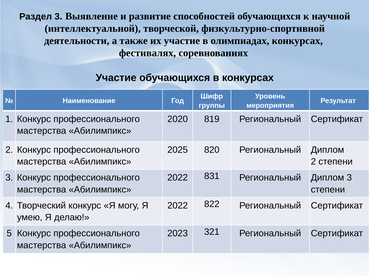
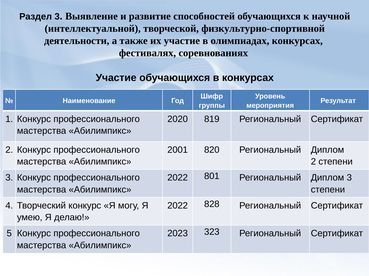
2025: 2025 -> 2001 (178, 150)
831: 831 -> 801 (212, 177)
822: 822 -> 828 (212, 205)
321: 321 -> 323 (212, 233)
